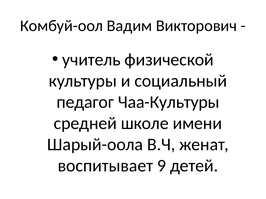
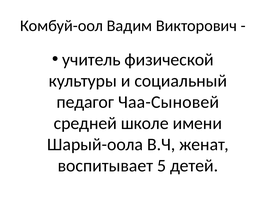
Чаа-Культуры: Чаа-Культуры -> Чаа-Сыновей (169, 102)
9: 9 -> 5 (162, 166)
